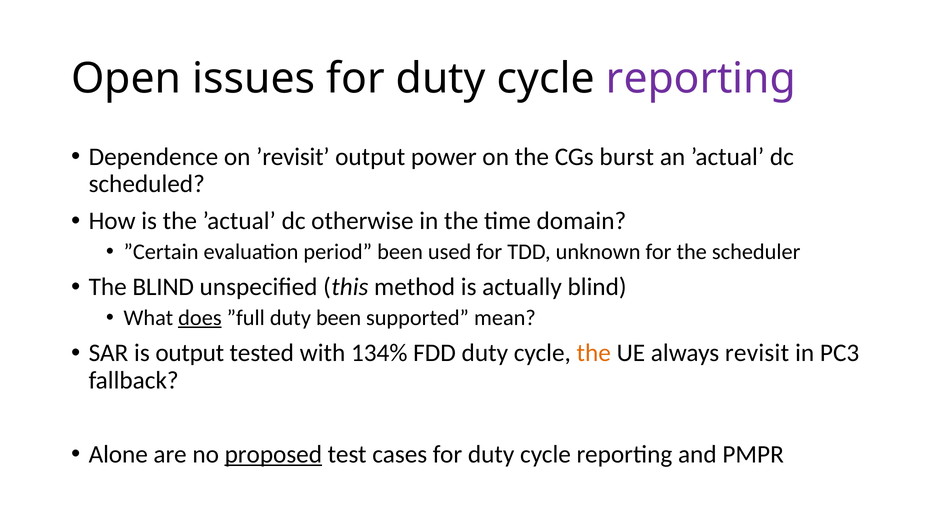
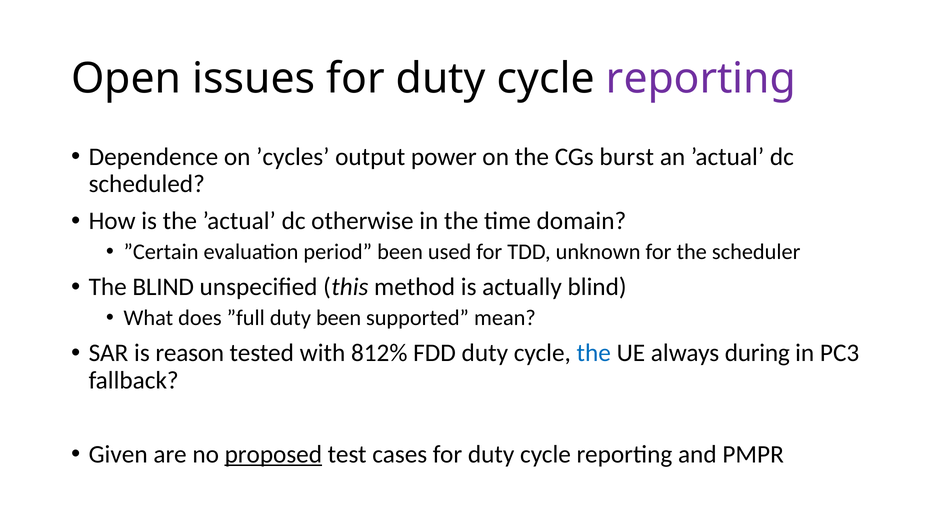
’revisit: ’revisit -> ’cycles (293, 157)
does underline: present -> none (200, 318)
is output: output -> reason (190, 353)
134%: 134% -> 812% (379, 353)
the colour: orange -> blue (594, 353)
revisit: revisit -> during (757, 353)
Alone: Alone -> Given (118, 454)
